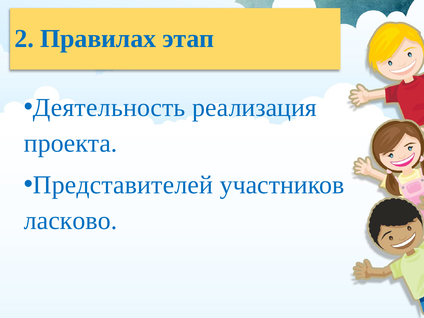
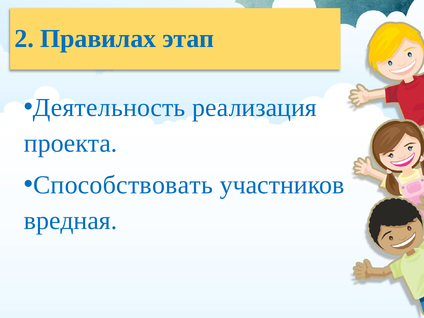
Представителей: Представителей -> Способствовать (123, 185)
ласково: ласково -> вредная (71, 221)
